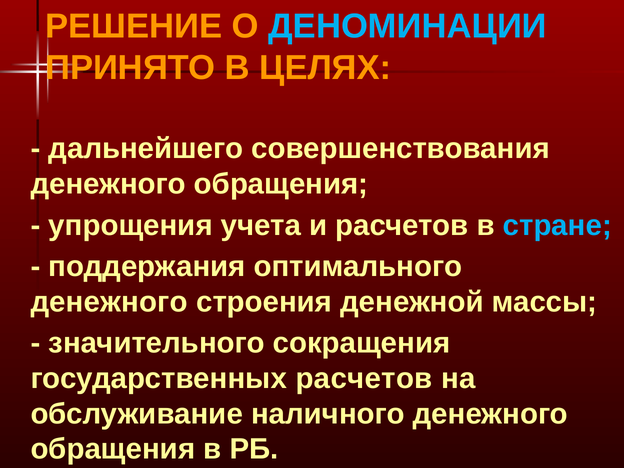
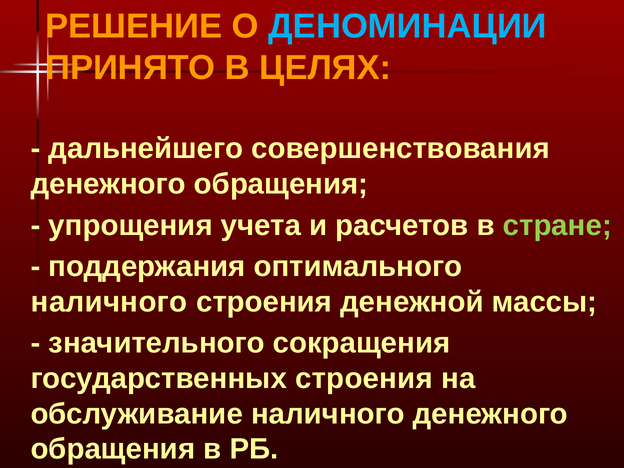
стране colour: light blue -> light green (557, 225)
денежного: денежного -> наличного (109, 302)
государственных расчетов: расчетов -> строения (364, 379)
